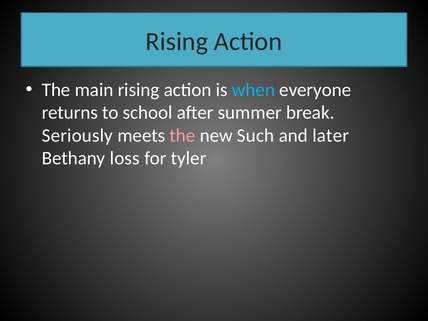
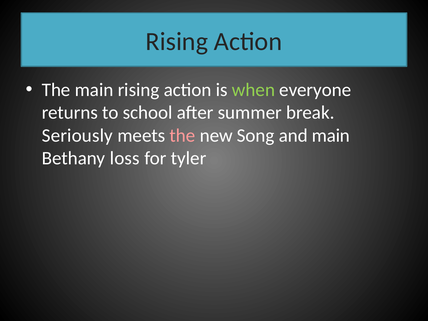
when colour: light blue -> light green (254, 90)
Such: Such -> Song (256, 135)
and later: later -> main (331, 135)
